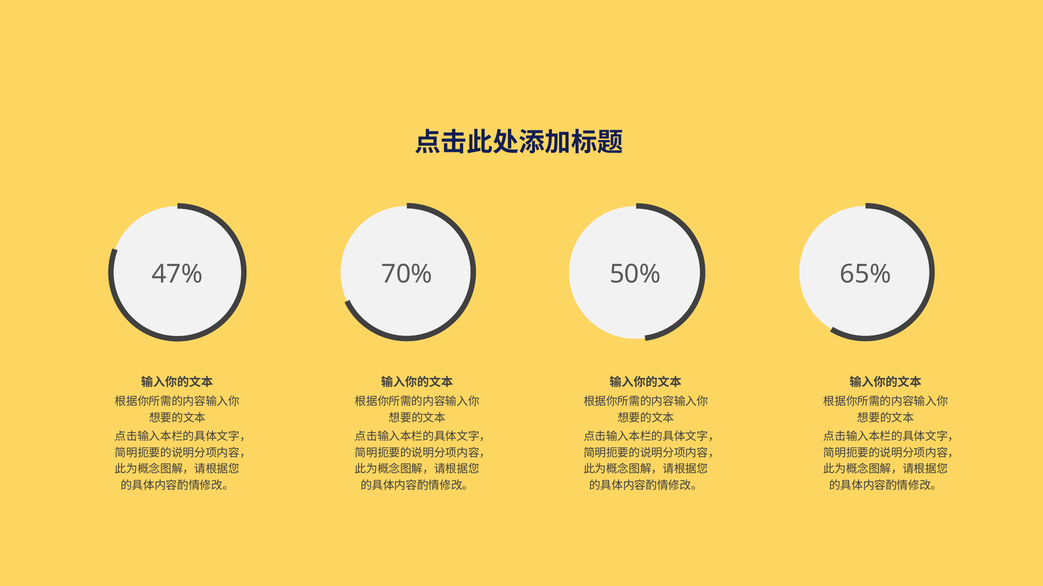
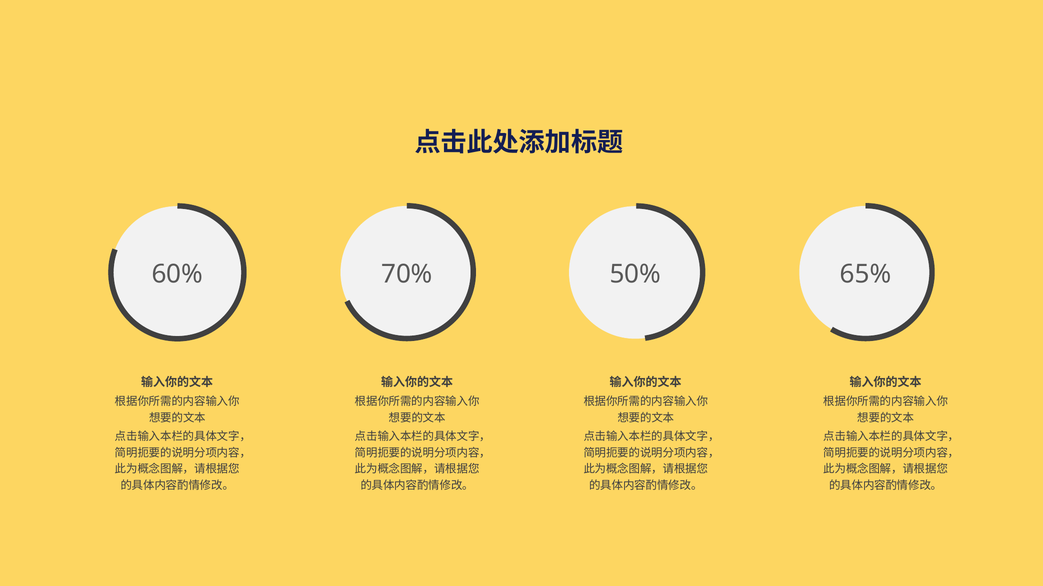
47%: 47% -> 60% (177, 275)
